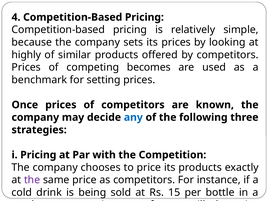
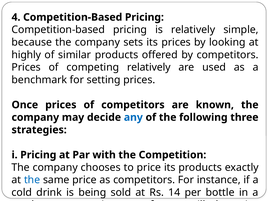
competing becomes: becomes -> relatively (149, 67)
the colour: purple -> blue (32, 180)
15: 15 -> 14 (174, 192)
